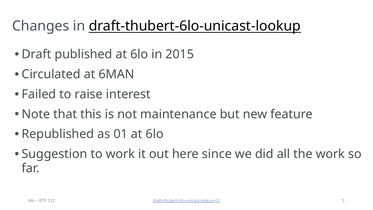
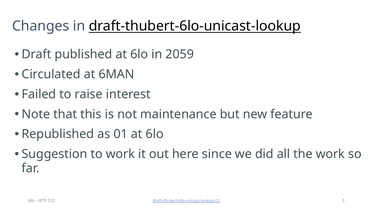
2015: 2015 -> 2059 (180, 54)
